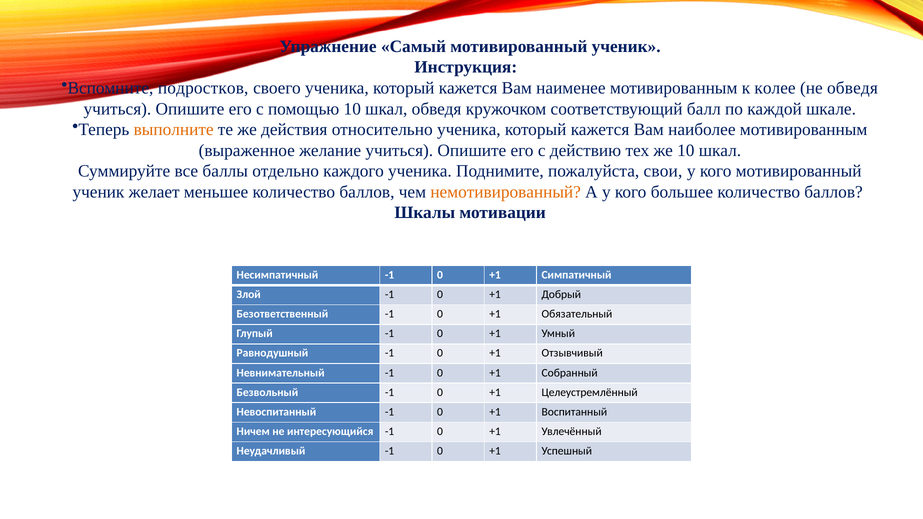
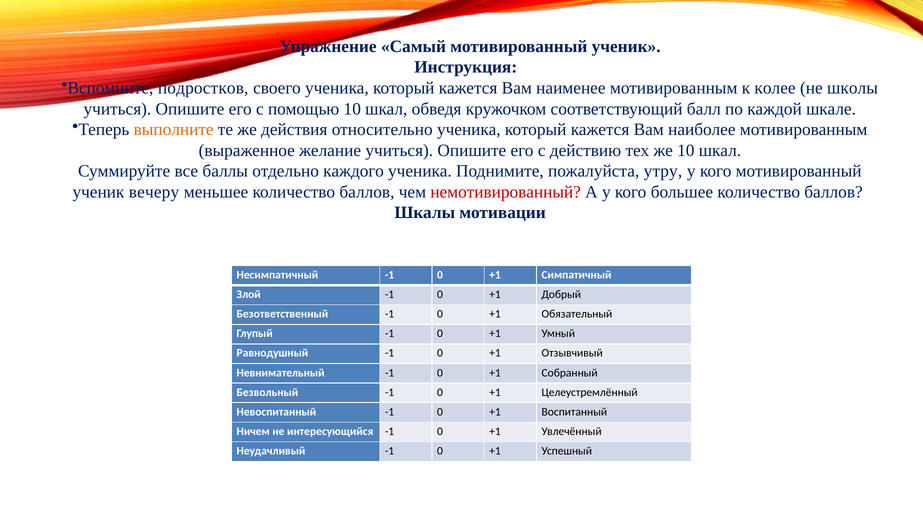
не обведя: обведя -> школы (852, 88)
свои: свои -> утру (663, 171)
желает: желает -> вечеру (154, 192)
немотивированный colour: orange -> red (506, 192)
